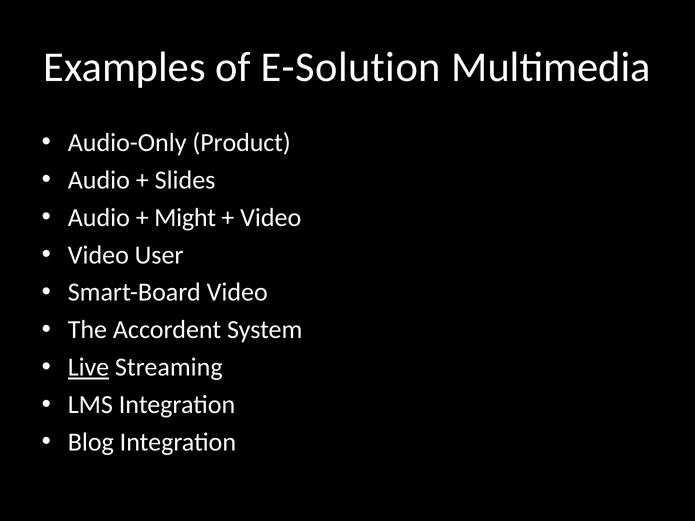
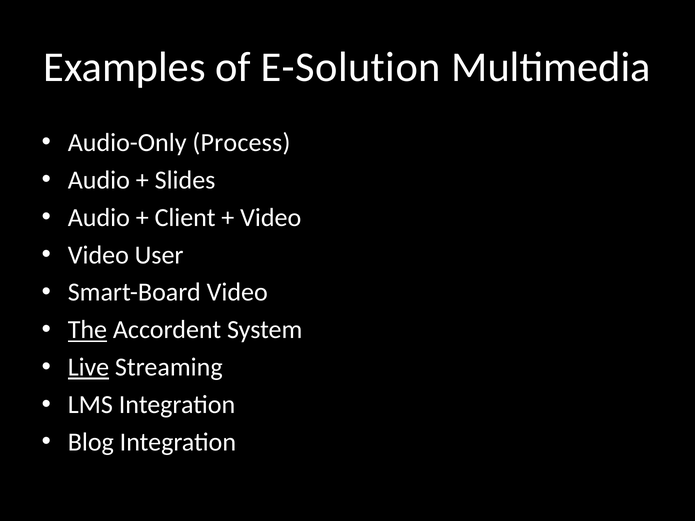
Product: Product -> Process (241, 143)
Might: Might -> Client (185, 218)
The underline: none -> present (87, 330)
